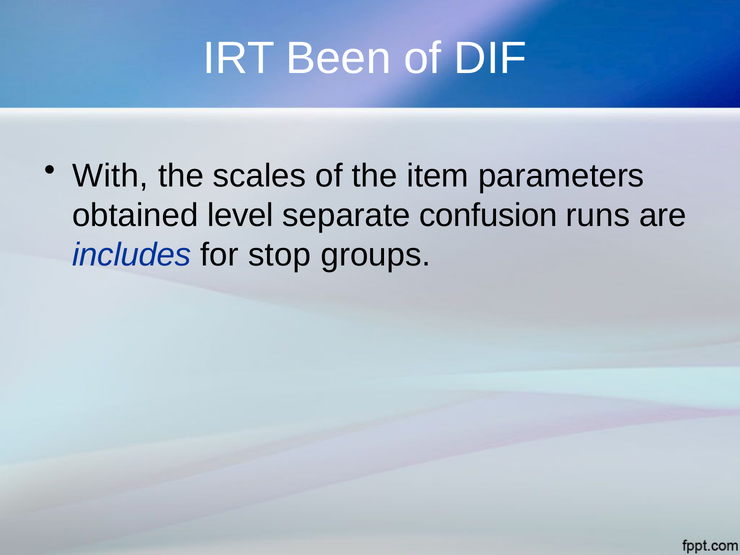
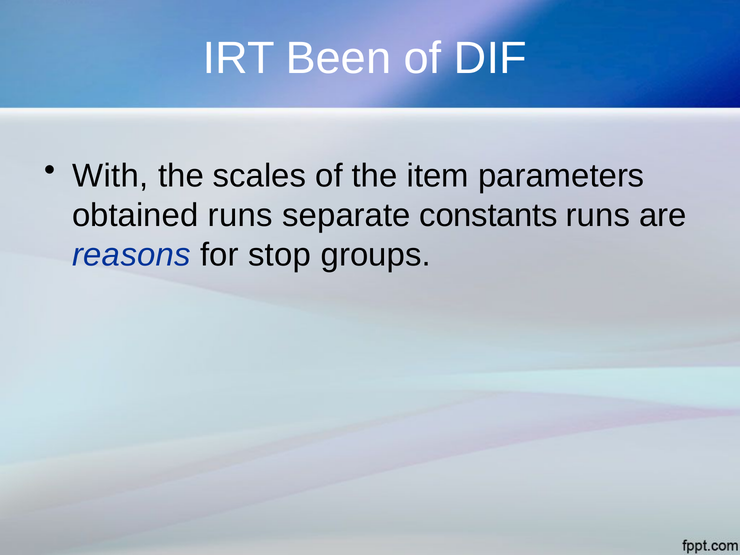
obtained level: level -> runs (240, 215)
confusion: confusion -> constants (488, 215)
includes: includes -> reasons (131, 255)
